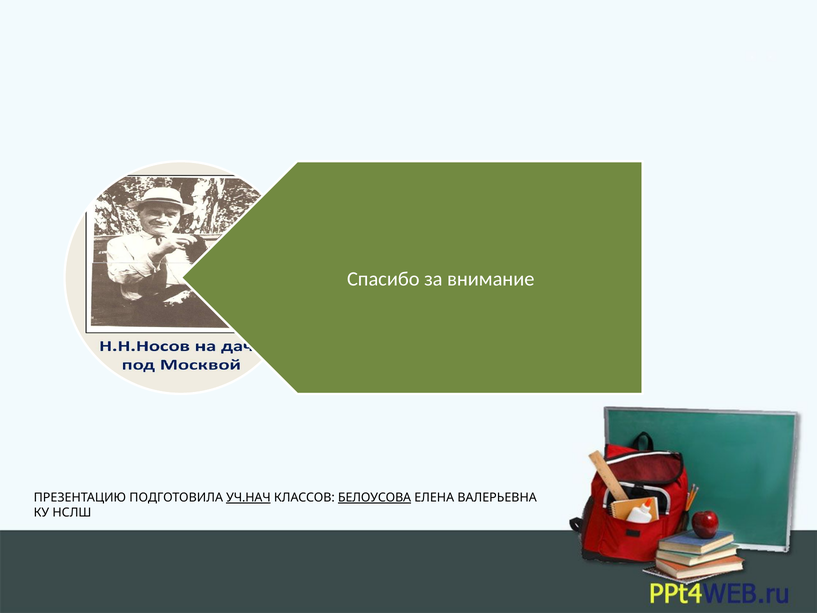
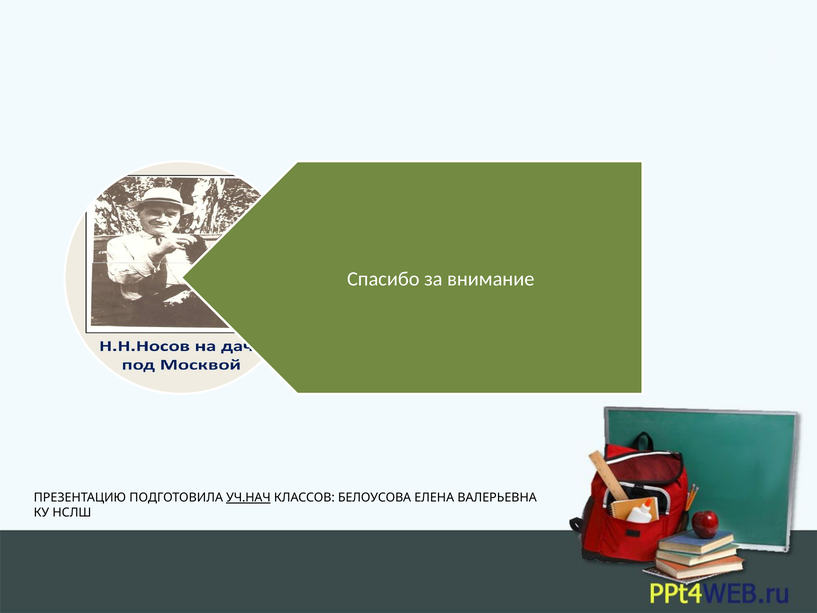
БЕЛОУСОВА underline: present -> none (375, 498)
